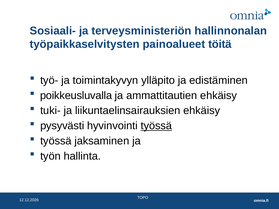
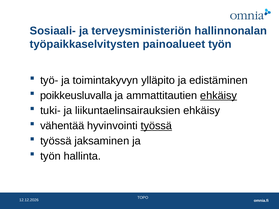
painoalueet töitä: töitä -> työn (220, 44)
ehkäisy underline: none -> present (219, 96)
pysyvästi: pysyvästi -> vähentää (62, 126)
